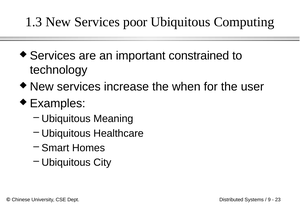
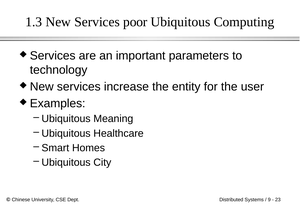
constrained: constrained -> parameters (199, 55)
when: when -> entity (186, 86)
